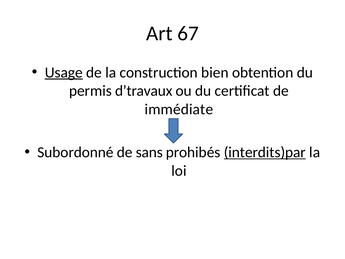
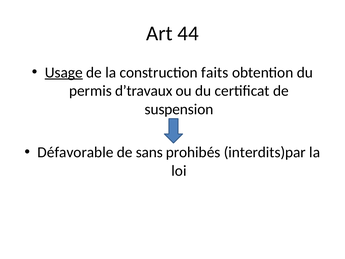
67: 67 -> 44 (188, 33)
bien: bien -> faits (215, 72)
immédiate: immédiate -> suspension (179, 109)
Subordonné: Subordonné -> Défavorable (75, 152)
interdits)par underline: present -> none (265, 152)
